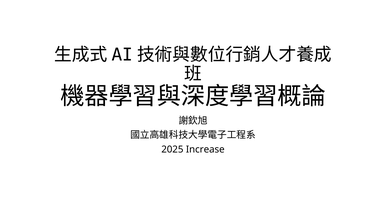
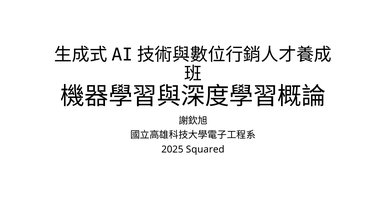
Increase: Increase -> Squared (205, 150)
